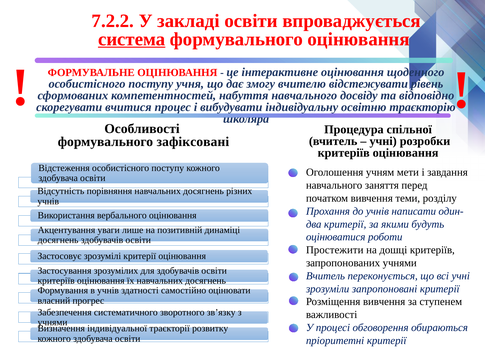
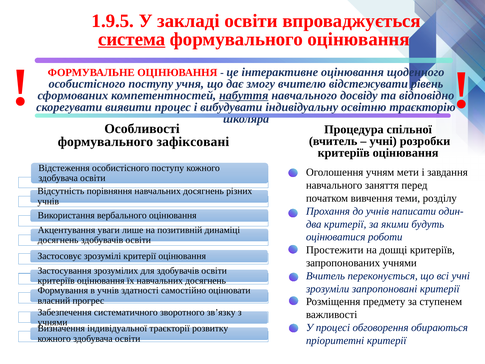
7.2.2: 7.2.2 -> 1.9.5 (113, 21)
набуття underline: none -> present (244, 95)
вчитися: вчитися -> виявити (128, 107)
Розміщення вивчення: вивчення -> предмету (384, 302)
